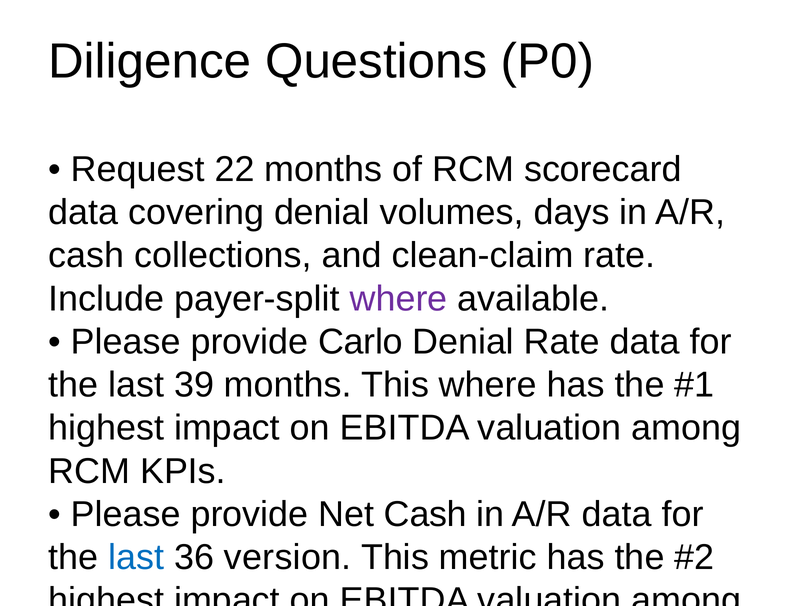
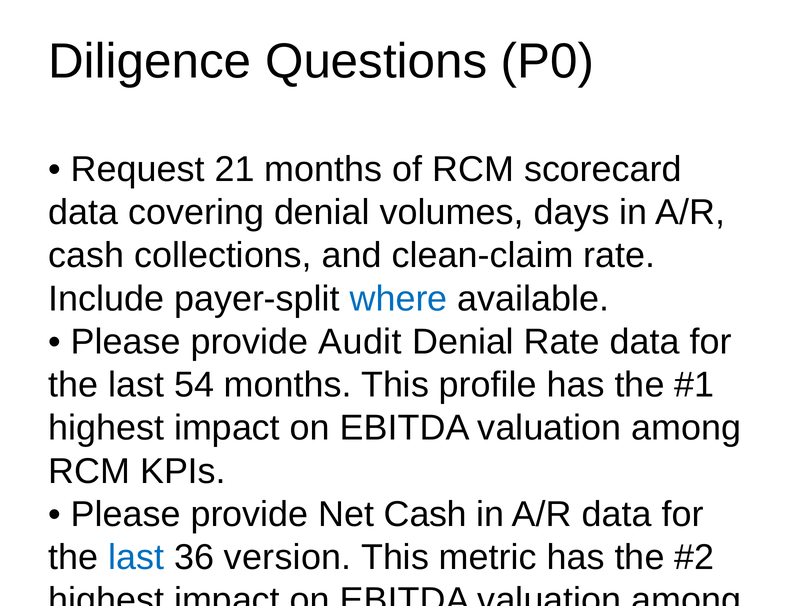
22: 22 -> 21 (235, 169)
where colour: purple -> blue (399, 299)
Carlo: Carlo -> Audit (360, 342)
39: 39 -> 54 (194, 385)
This where: where -> profile (488, 385)
